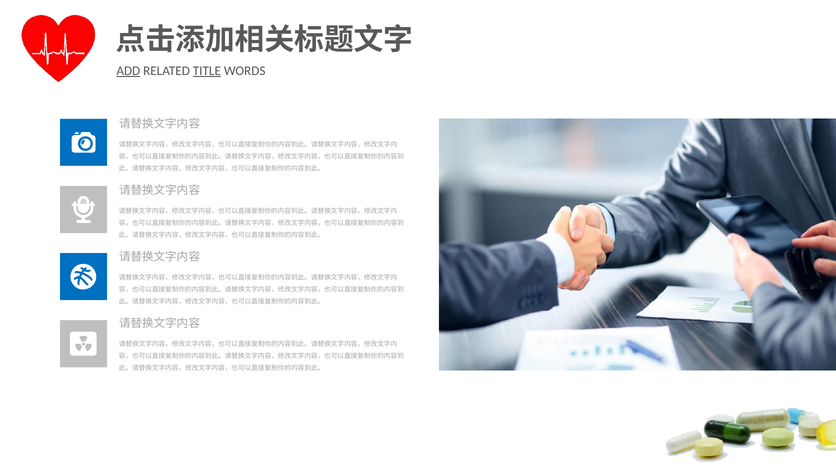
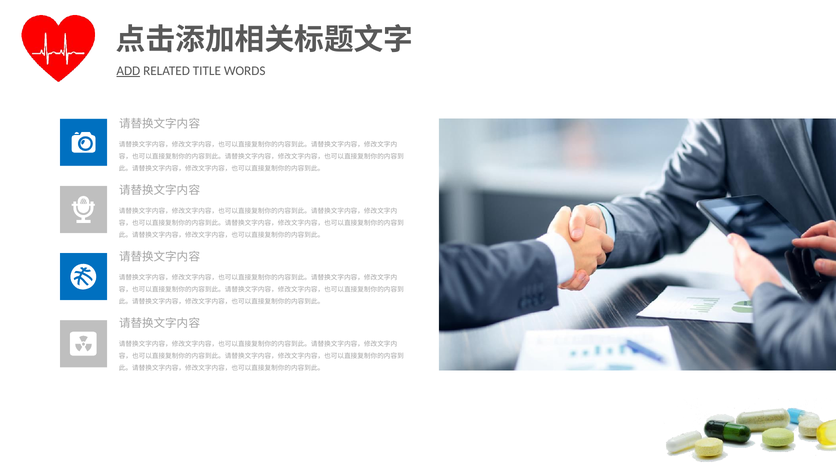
TITLE underline: present -> none (207, 71)
